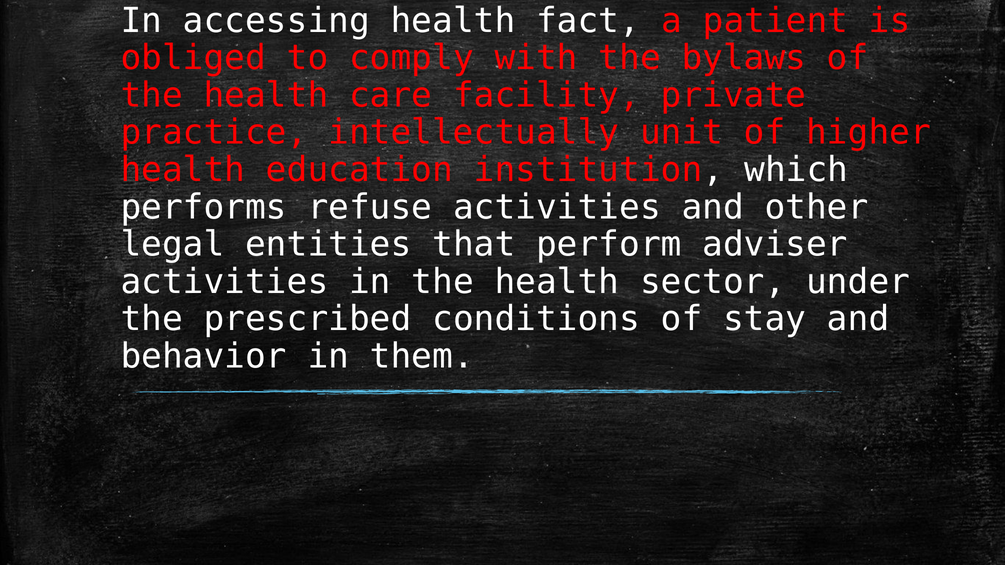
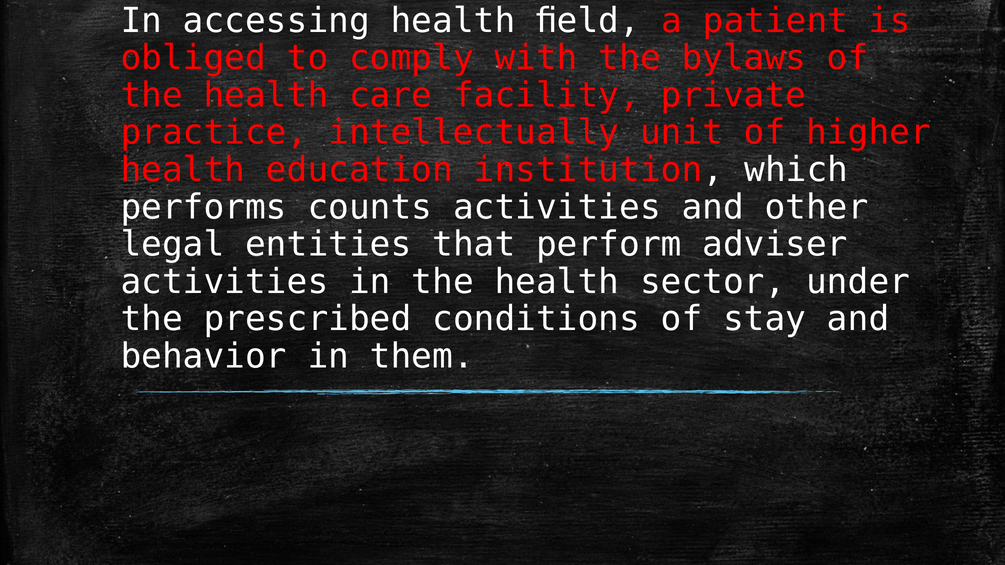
fact: fact -> ﬁeld (588, 21)
refuse: refuse -> counts (370, 207)
